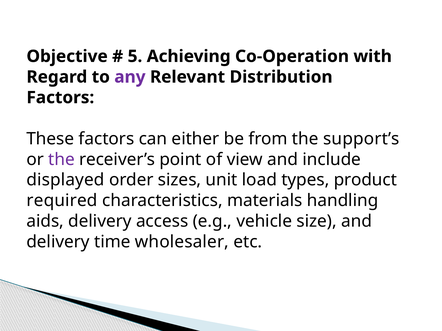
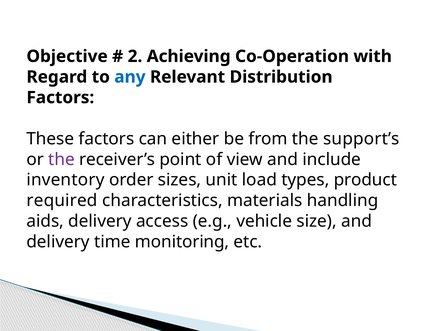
5: 5 -> 2 (135, 56)
any colour: purple -> blue (130, 77)
displayed: displayed -> inventory (65, 180)
wholesaler: wholesaler -> monitoring (182, 242)
